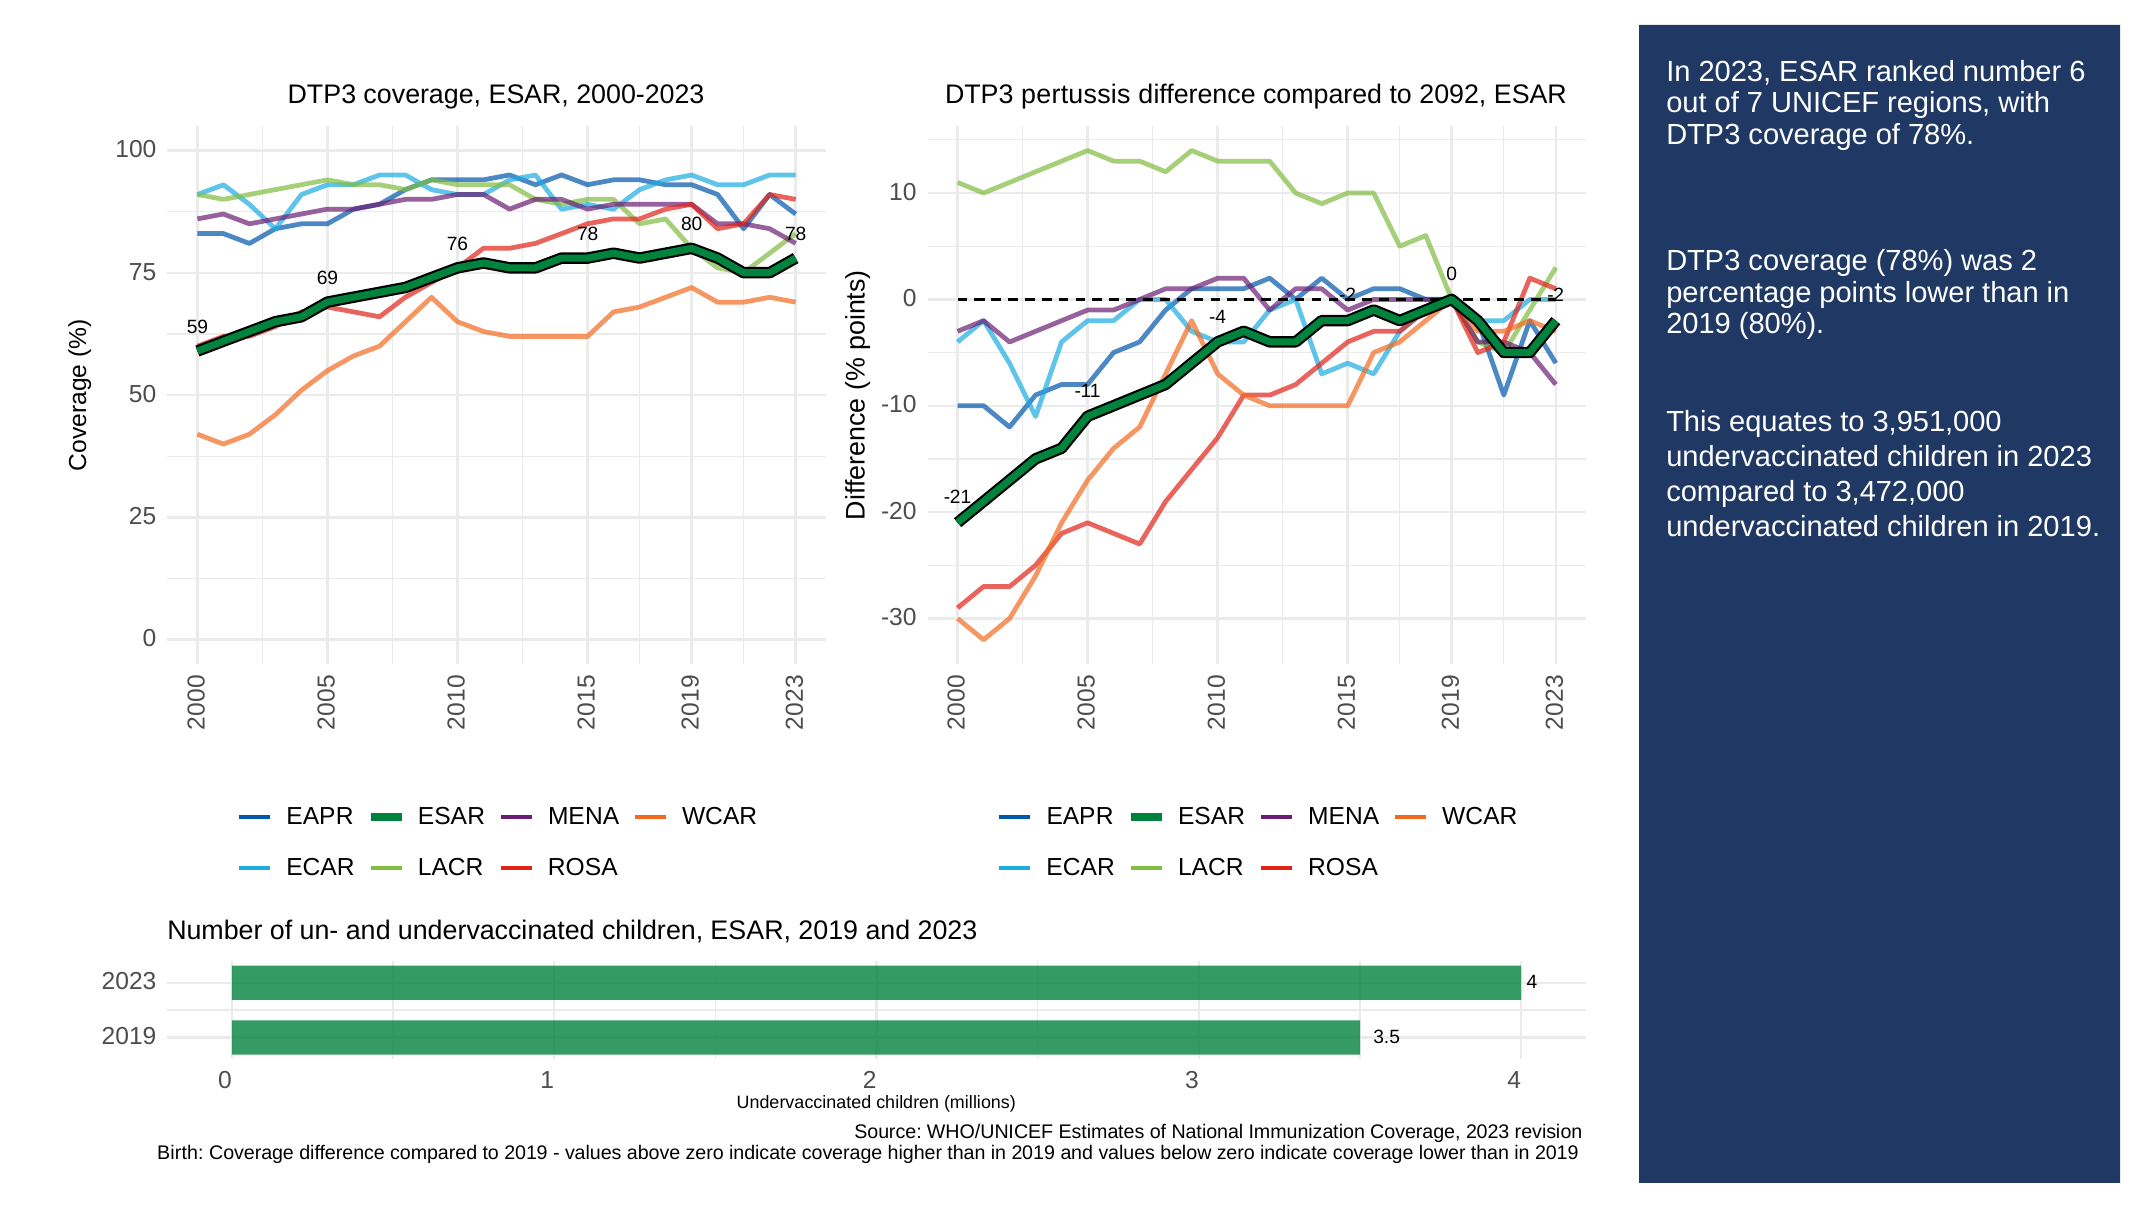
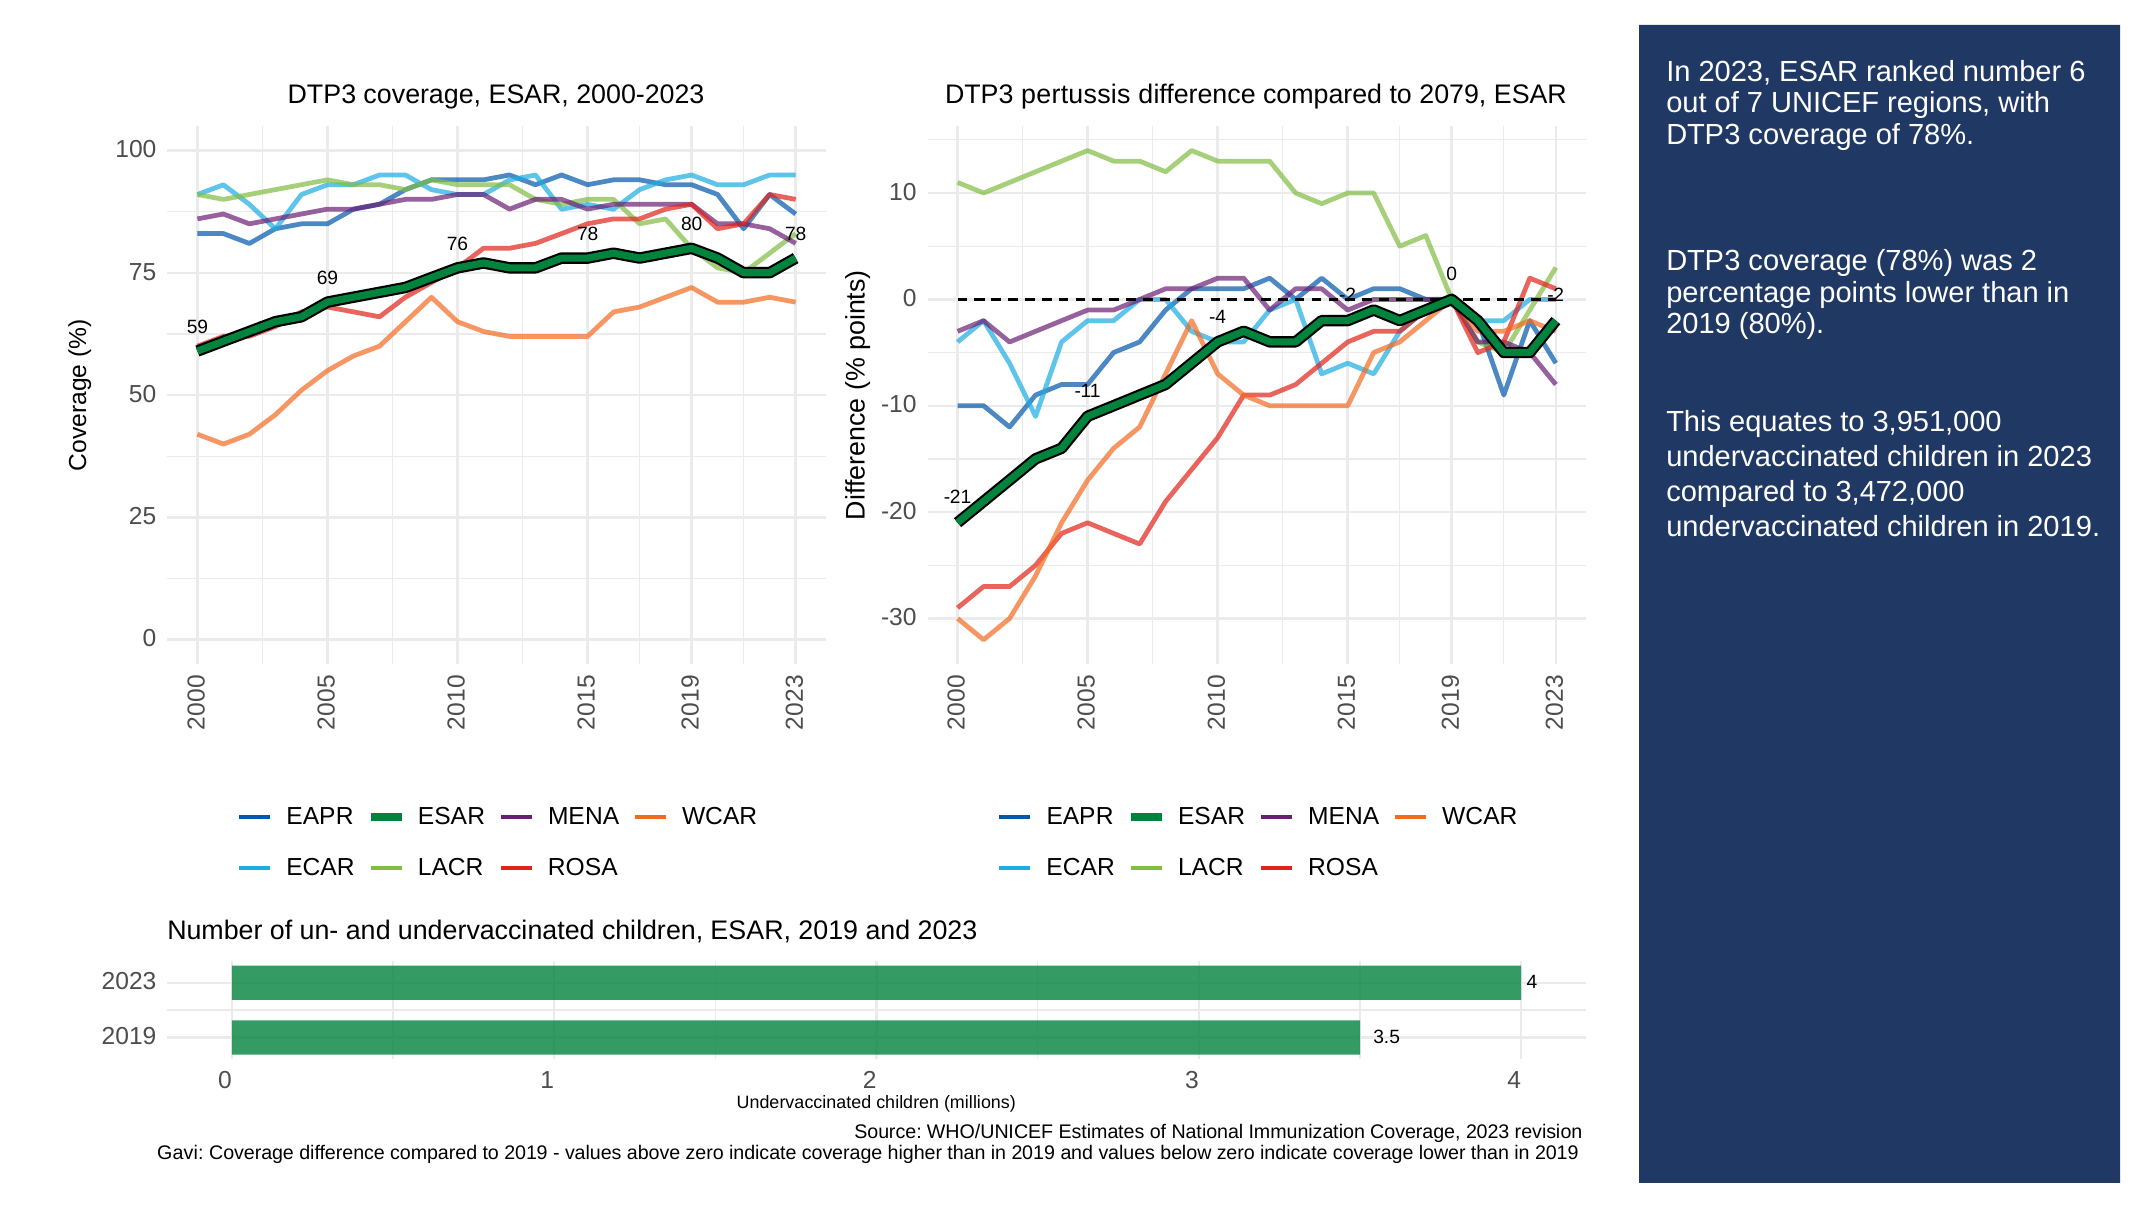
2092: 2092 -> 2079 (1453, 95)
Birth: Birth -> Gavi (180, 1153)
